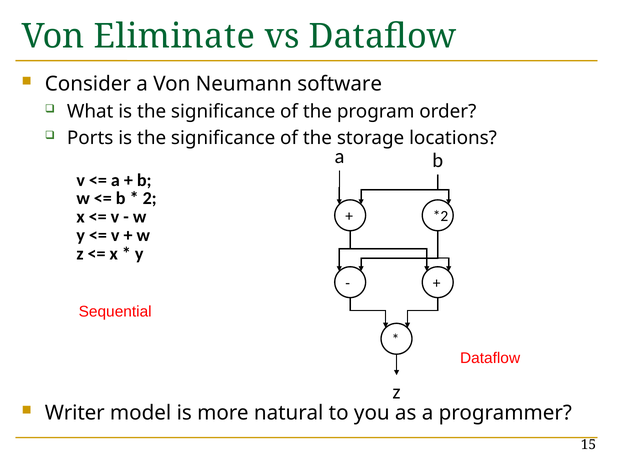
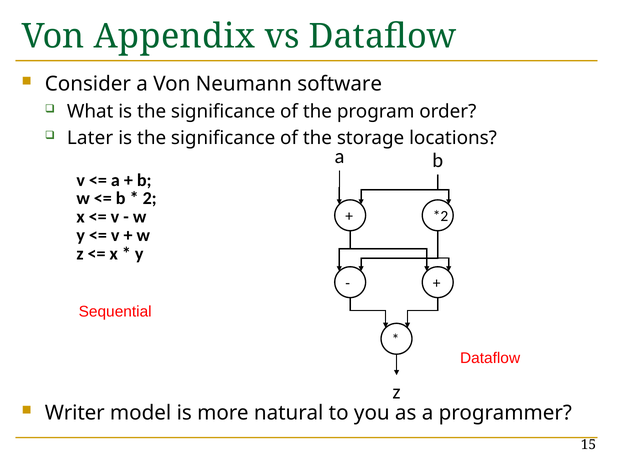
Eliminate: Eliminate -> Appendix (174, 36)
Ports: Ports -> Later (90, 138)
